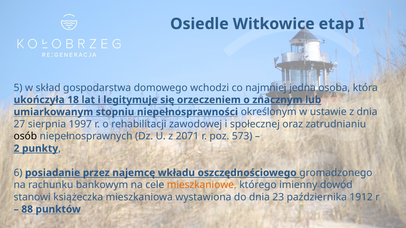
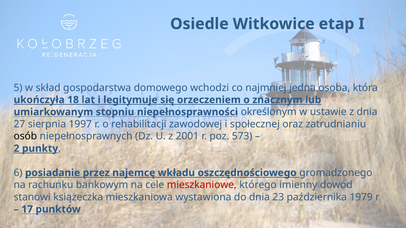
2071: 2071 -> 2001 (187, 137)
mieszkaniowe colour: orange -> red (202, 185)
1912: 1912 -> 1979 (361, 197)
88: 88 -> 17 (27, 210)
